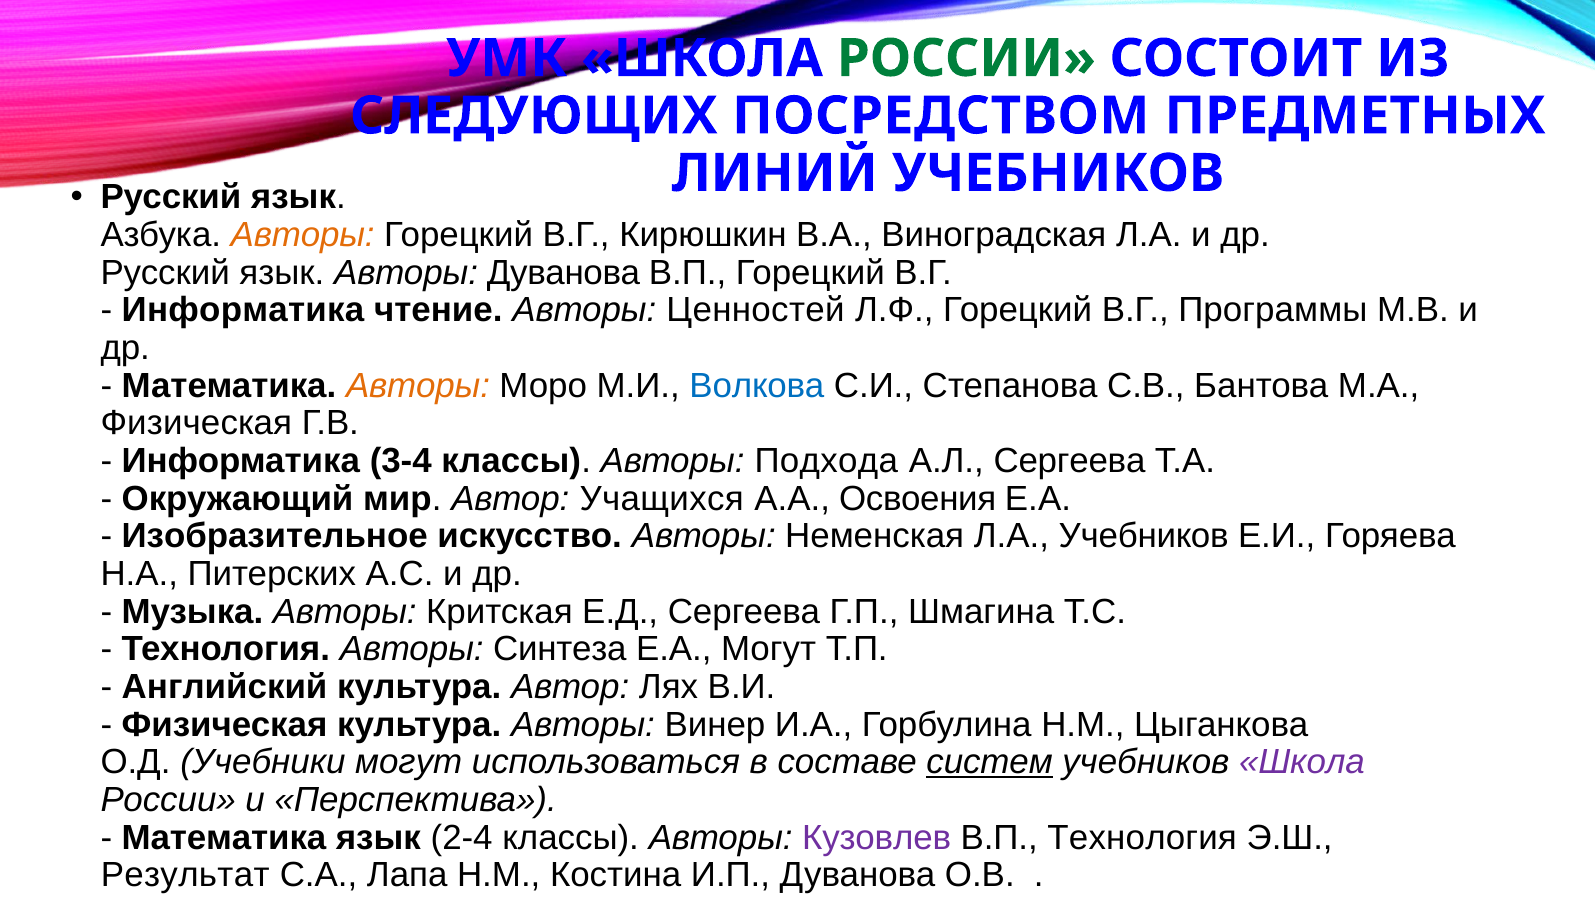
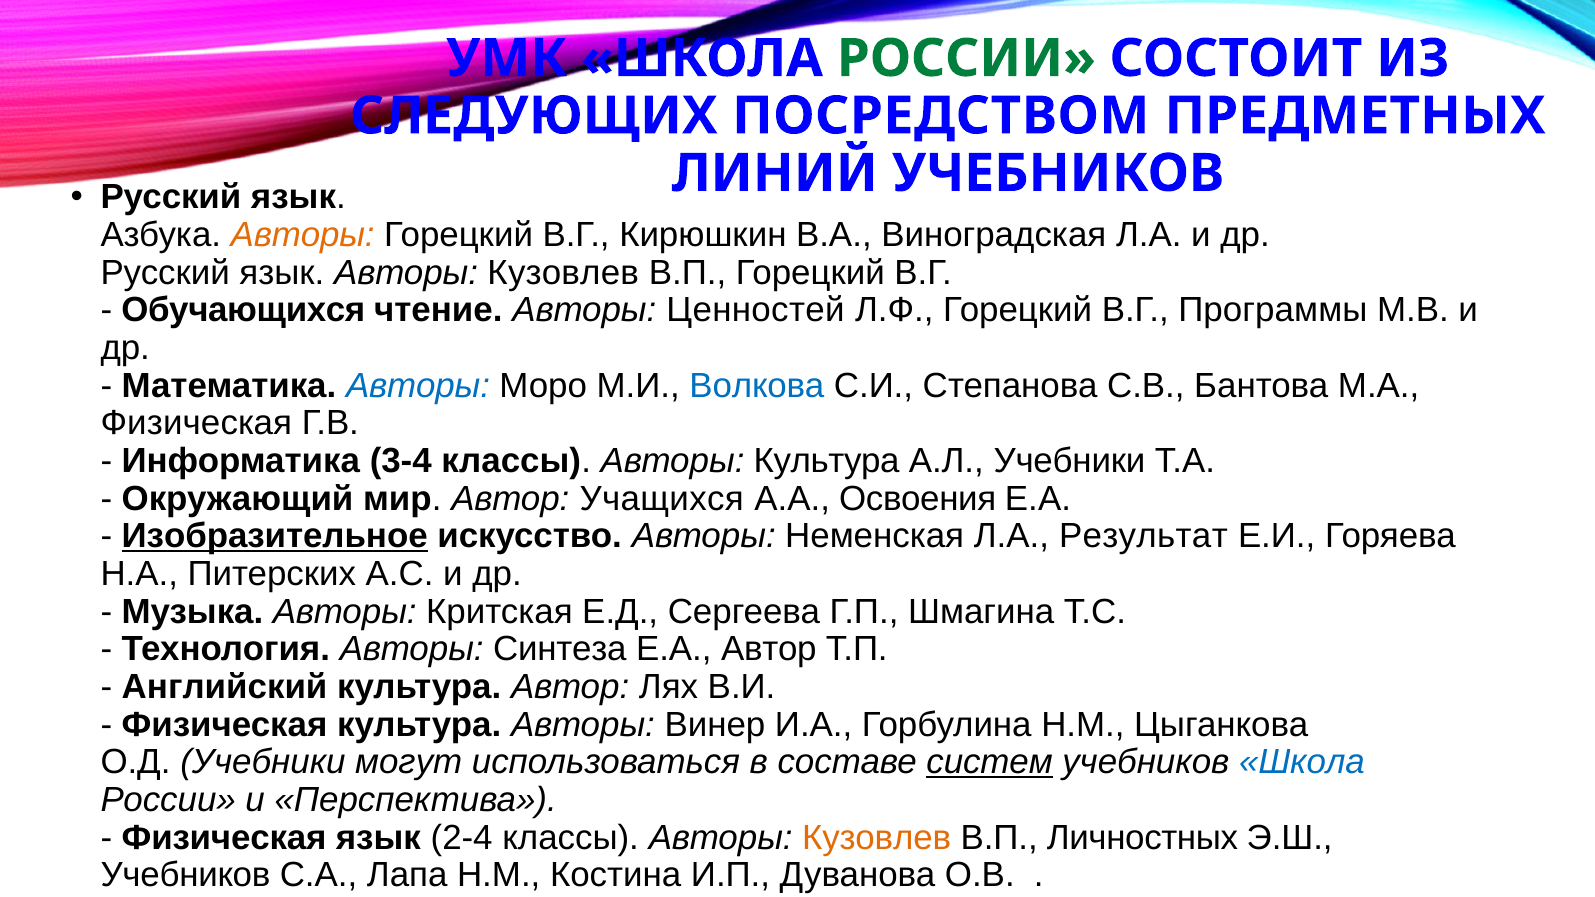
язык Авторы Дуванова: Дуванова -> Кузовлев (563, 273)
Информатика: Информатика -> Обучающихся (243, 310)
Авторы colour: orange -> blue (418, 386)
Авторы Подхода: Подхода -> Культура (827, 461)
А.Л Сергеева: Сергеева -> Учебники (1069, 461)
Изобразительное underline: none -> present (275, 536)
Л.А Учебников: Учебников -> Результат (1143, 536)
Е.А Могут: Могут -> Автор (769, 650)
Школа colour: purple -> blue (1302, 763)
Математика: Математика -> Физическая (224, 838)
Кузовлев colour: purple -> orange (877, 838)
В.П Технология: Технология -> Личностных (1142, 838)
Результат: Результат -> Учебников (185, 876)
